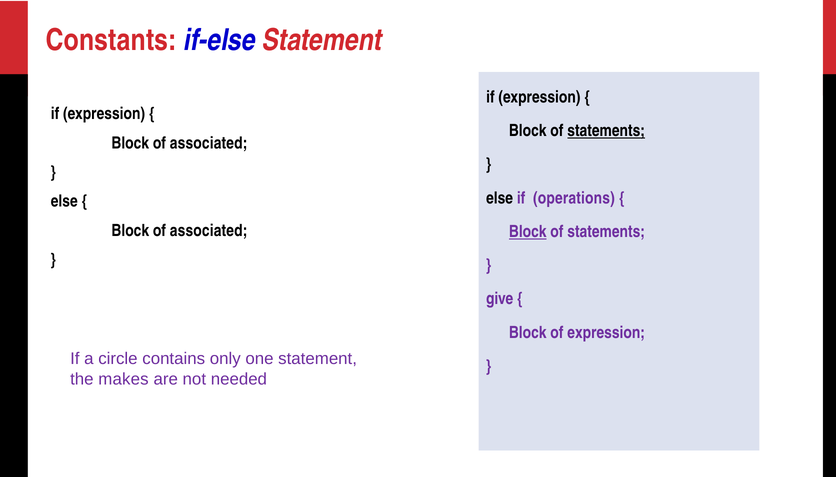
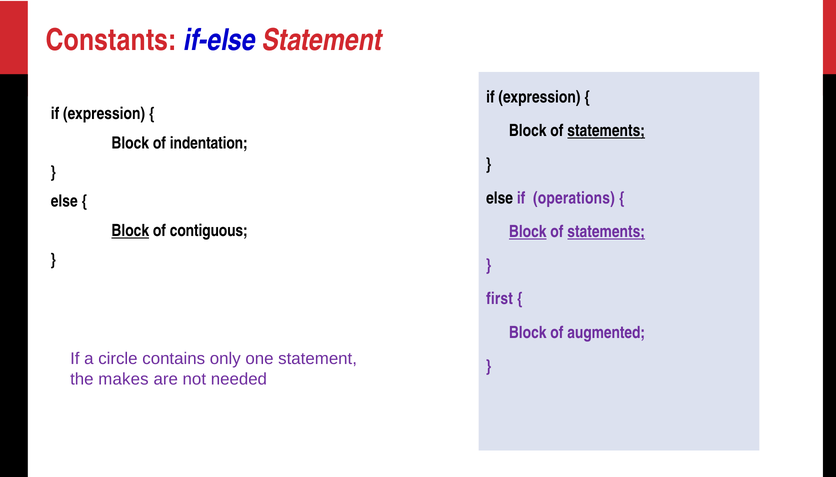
associated: associated -> indentation (209, 143)
Block underline: none -> present (130, 231)
associated: associated -> contiguous (209, 231)
statements underline: none -> present (606, 232)
give: give -> first (500, 299)
of expression: expression -> augmented (606, 333)
